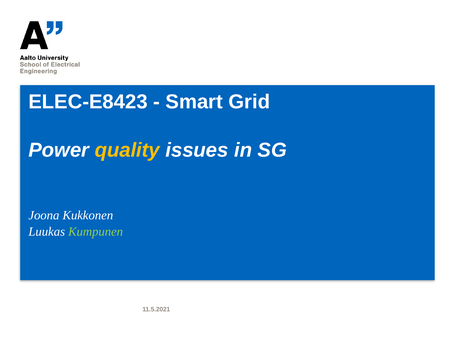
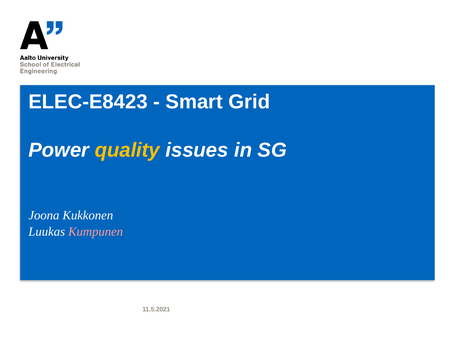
Kumpunen colour: light green -> pink (96, 232)
